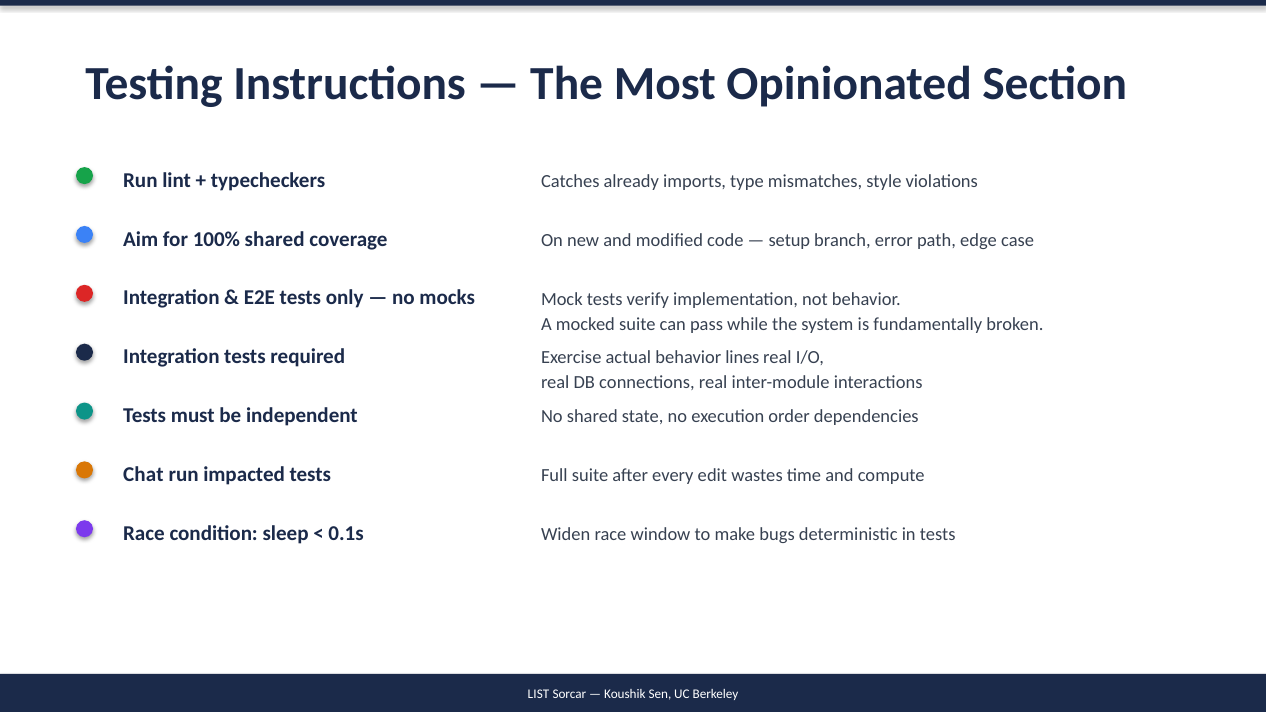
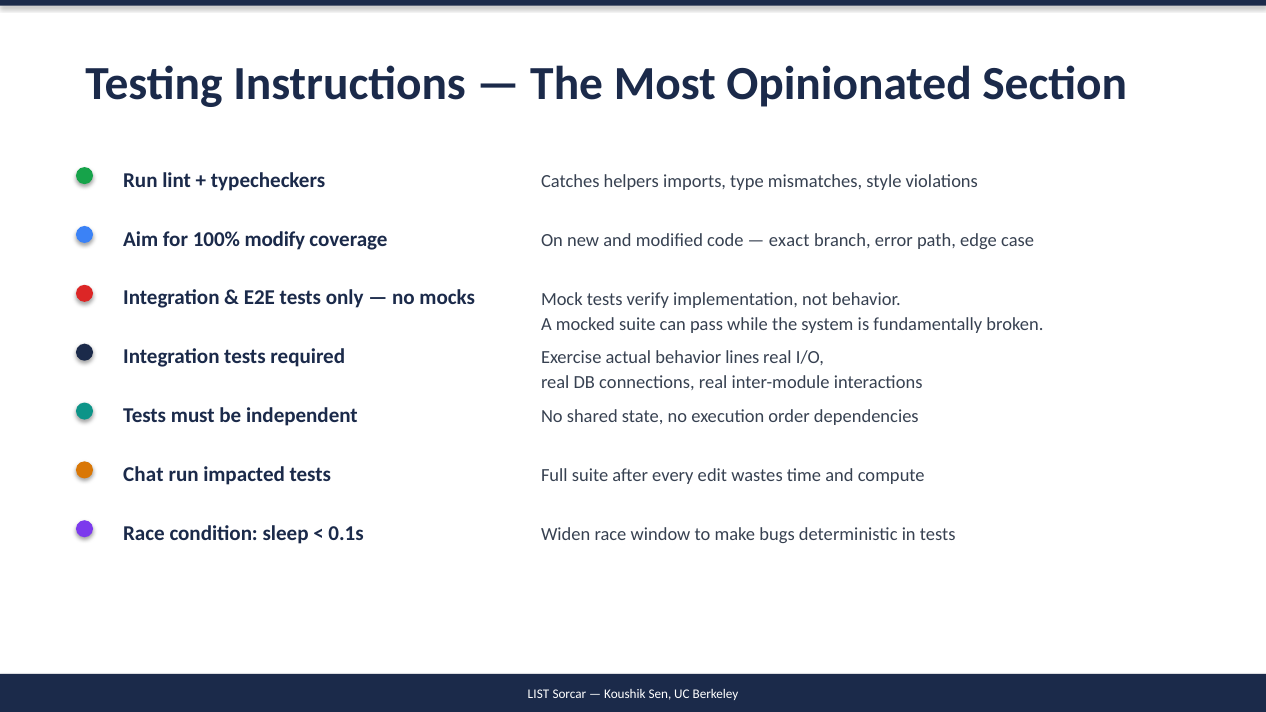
already: already -> helpers (631, 181)
100% shared: shared -> modify (275, 239)
setup: setup -> exact (789, 240)
